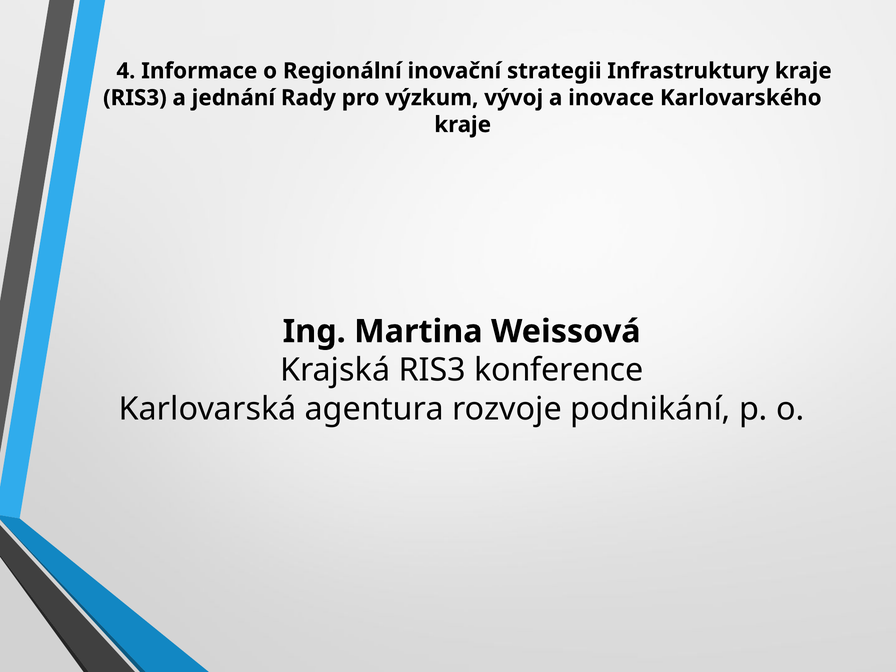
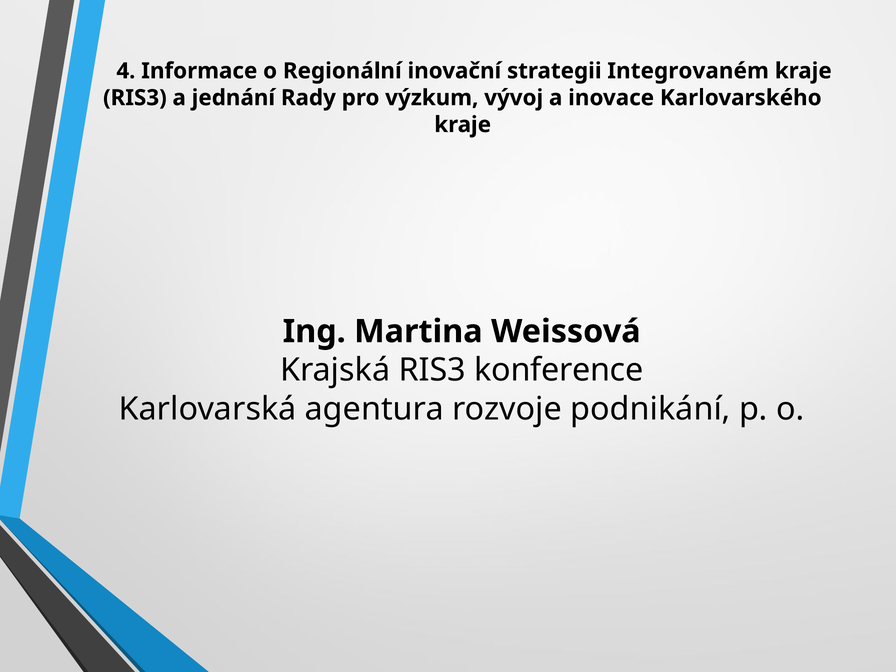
Infrastruktury: Infrastruktury -> Integrovaném (688, 71)
